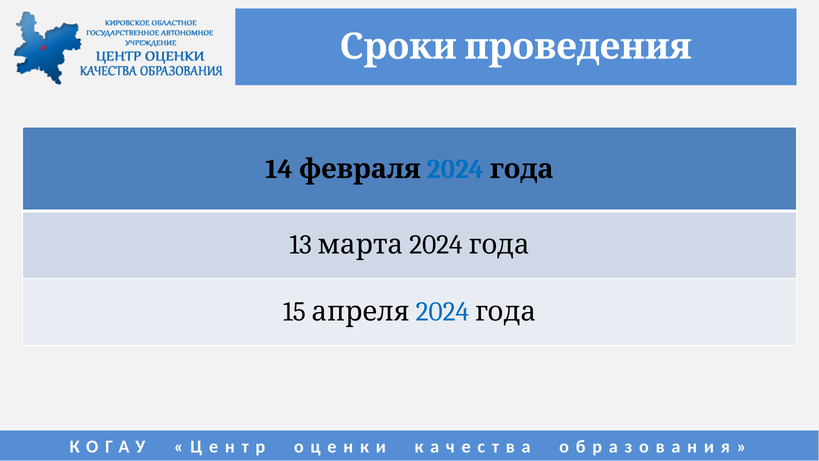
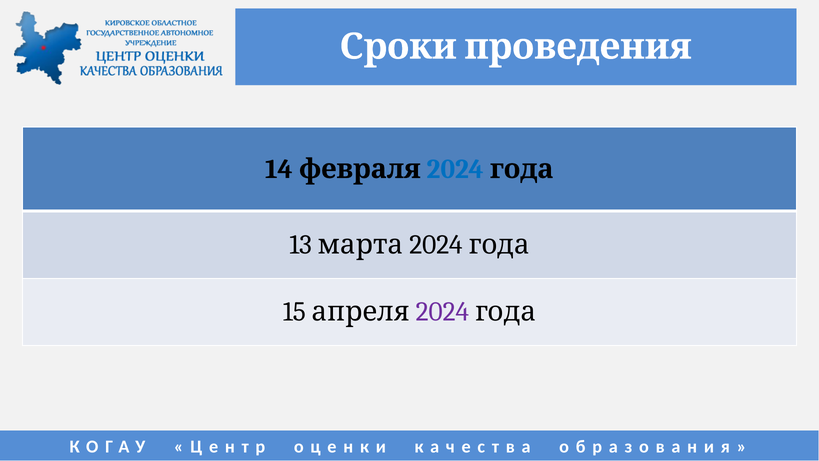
2024 colour: blue -> purple (442, 312)
